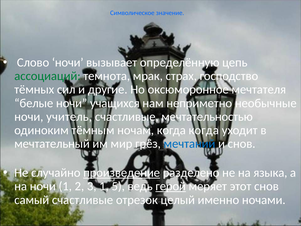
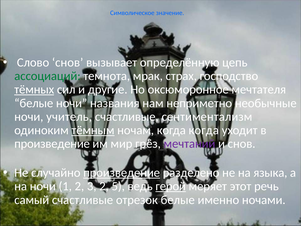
Слово ночи: ночи -> снов (68, 62)
тёмных underline: none -> present (34, 89)
учащихся: учащихся -> названия (115, 103)
мечтательностью: мечтательностью -> сентиментализм (207, 117)
тёмным underline: none -> present (93, 130)
мечтательный: мечтательный -> произведение (52, 144)
мечтаний colour: blue -> purple (189, 144)
3 1: 1 -> 2 (104, 186)
этот снов: снов -> речь (266, 186)
отрезок целый: целый -> белые (178, 200)
